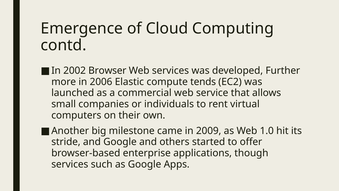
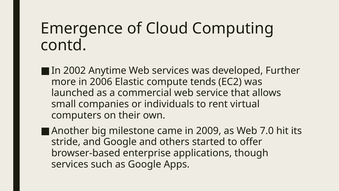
Browser: Browser -> Anytime (107, 70)
1.0: 1.0 -> 7.0 (267, 131)
